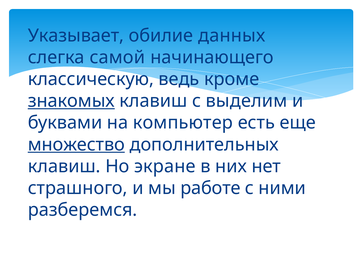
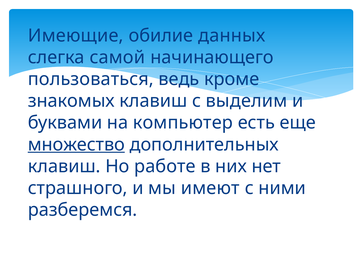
Указывает: Указывает -> Имеющие (76, 36)
классическую: классическую -> пользоваться (91, 79)
знакомых underline: present -> none (71, 101)
экране: экране -> работе (165, 166)
работе: работе -> имеют (210, 188)
